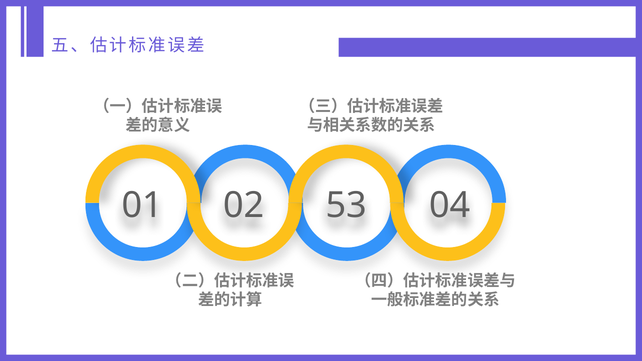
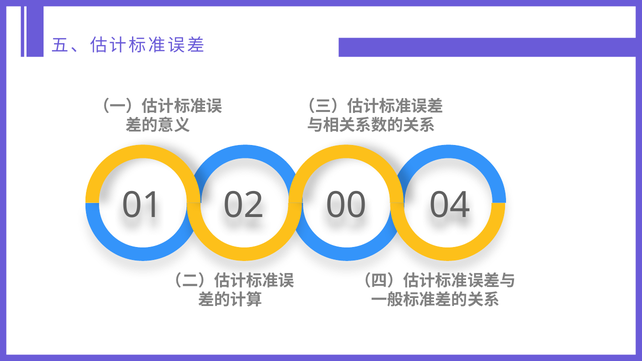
53: 53 -> 00 (346, 205)
